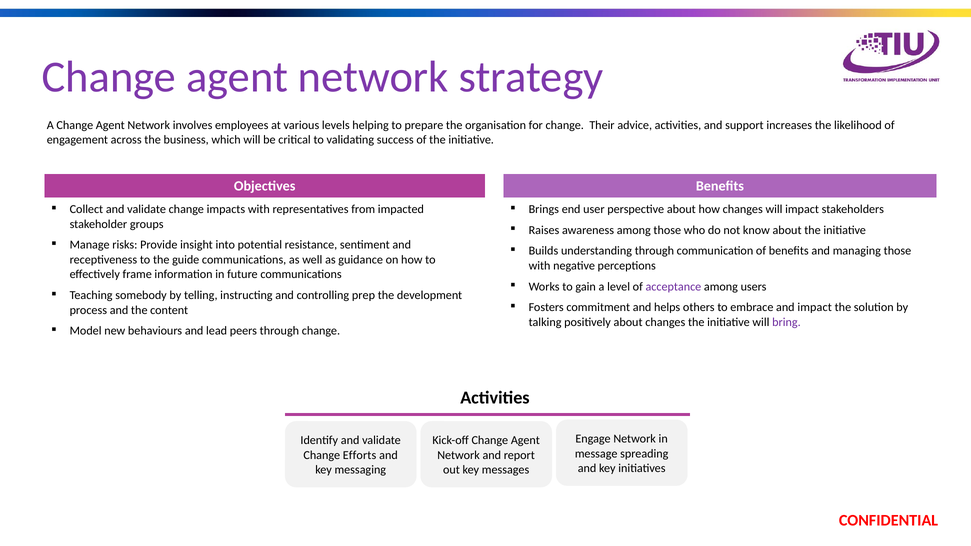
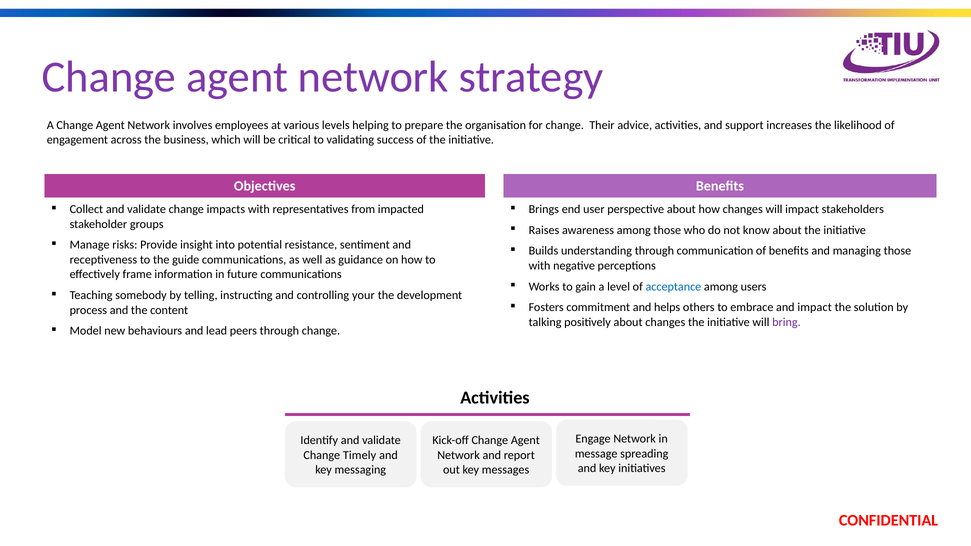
acceptance colour: purple -> blue (673, 287)
prep: prep -> your (363, 295)
Efforts: Efforts -> Timely (360, 455)
